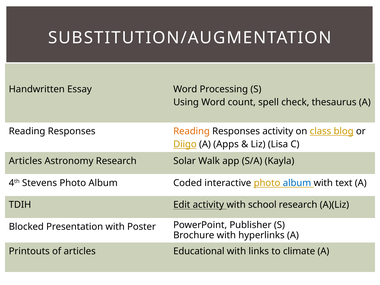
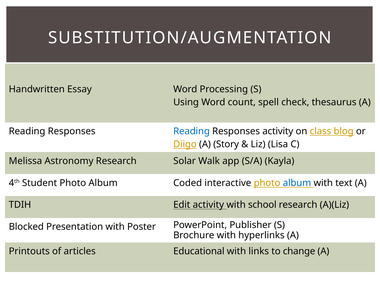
Reading colour: orange -> blue (192, 131)
Apps: Apps -> Story (226, 144)
Articles: Articles -> Melissa (25, 161)
Stevens: Stevens -> Student (40, 183)
climate: climate -> change (299, 251)
